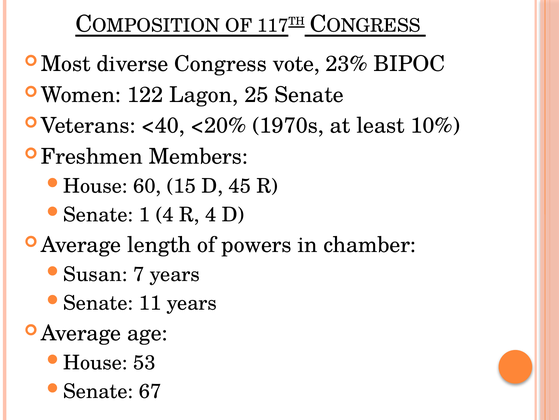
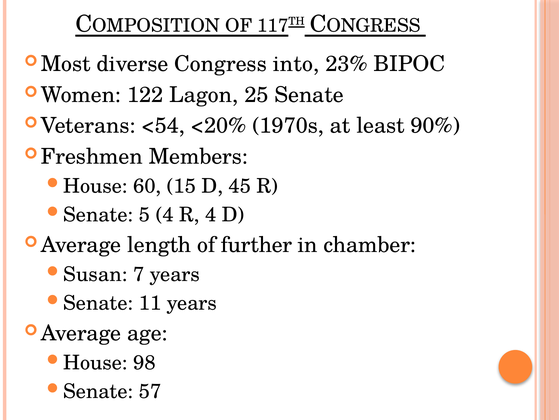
vote: vote -> into (296, 64)
<40: <40 -> <54 (163, 125)
10%: 10% -> 90% (435, 125)
1: 1 -> 5 (145, 214)
powers: powers -> further (256, 244)
53: 53 -> 98 (144, 362)
67: 67 -> 57 (150, 391)
